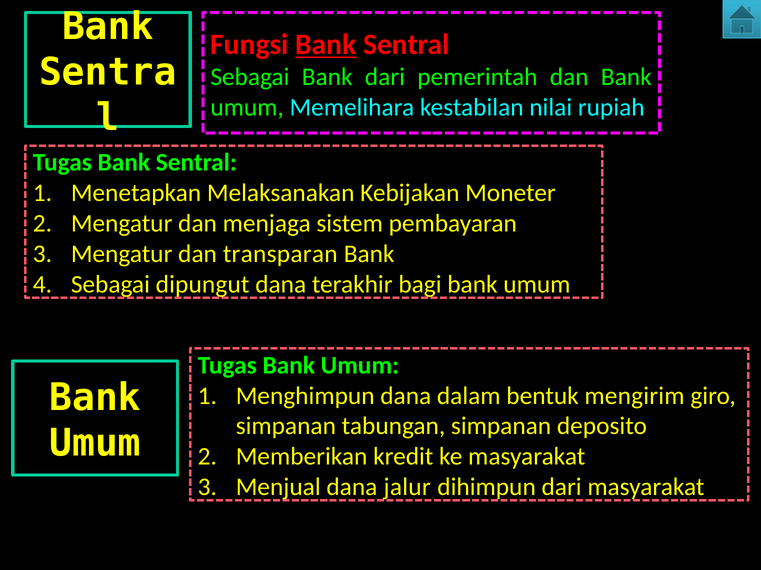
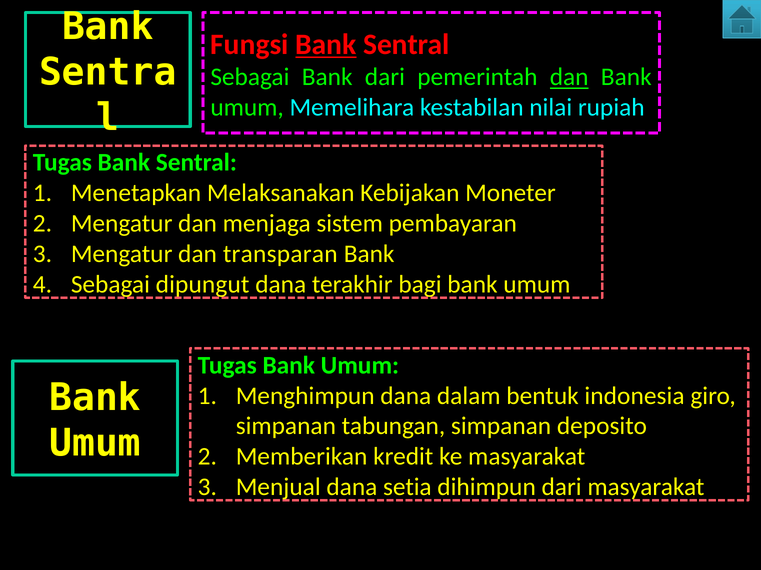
dan underline: none -> present (569, 77)
mengirim: mengirim -> indonesia (635, 396)
jalur: jalur -> setia (407, 488)
